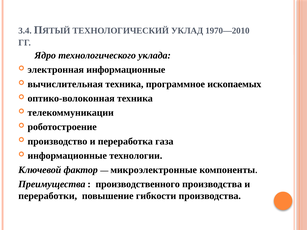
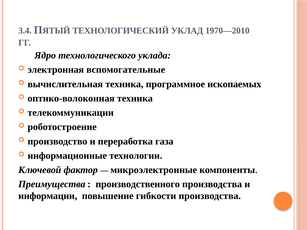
электронная информационные: информационные -> вспомогательные (126, 70)
переработки: переработки -> информации (48, 196)
